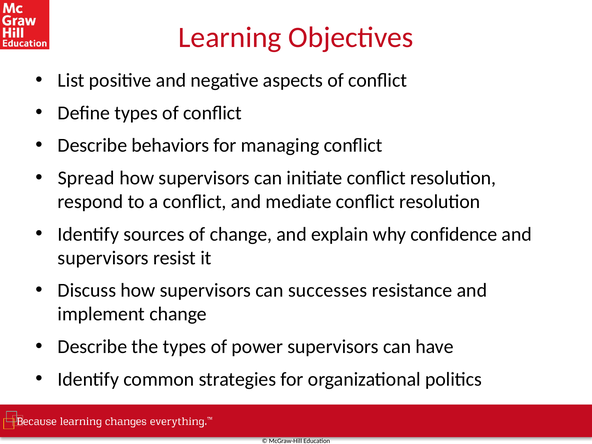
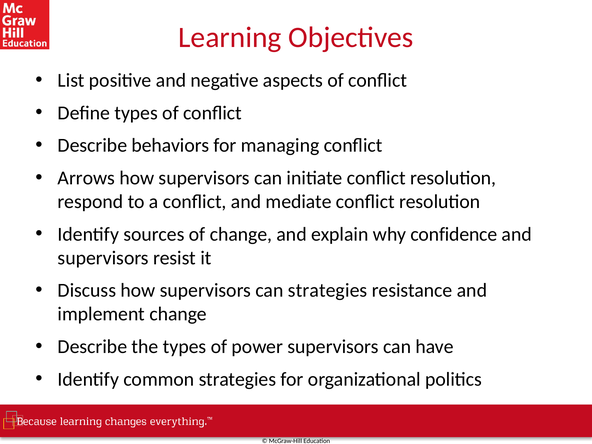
Spread: Spread -> Arrows (86, 178)
can successes: successes -> strategies (328, 290)
